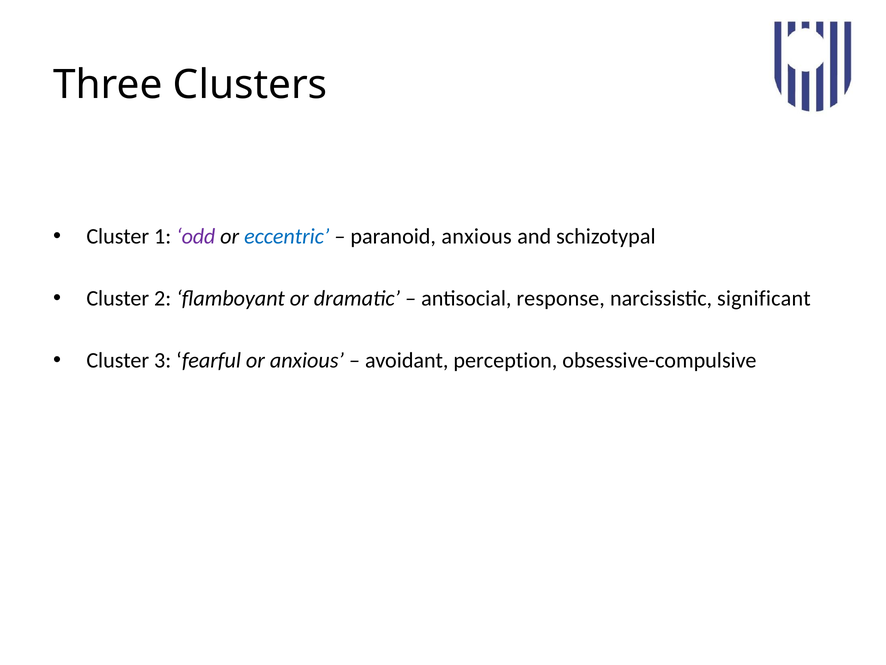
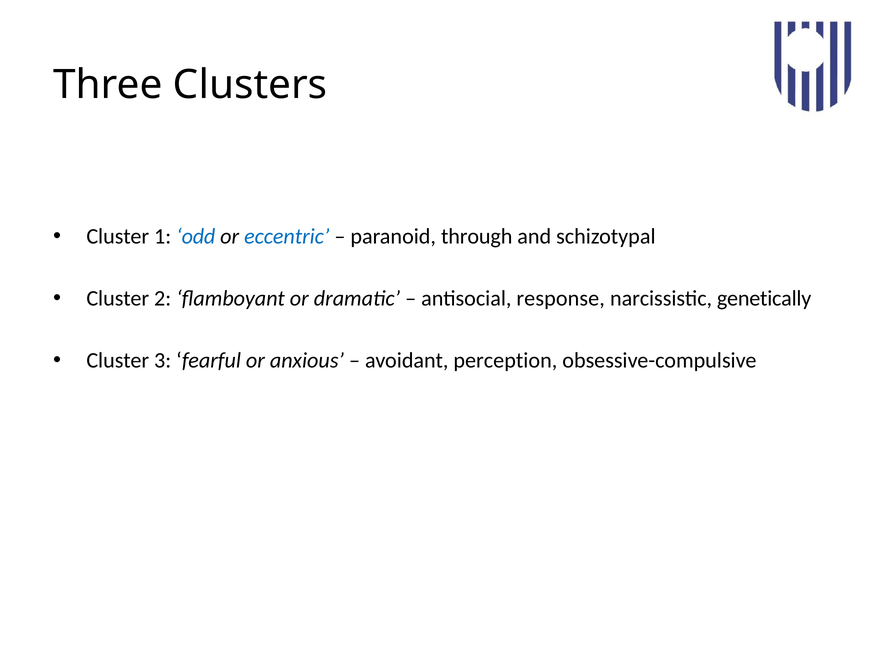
odd colour: purple -> blue (196, 236)
paranoid anxious: anxious -> through (477, 236)
significant: significant -> genetically (764, 298)
